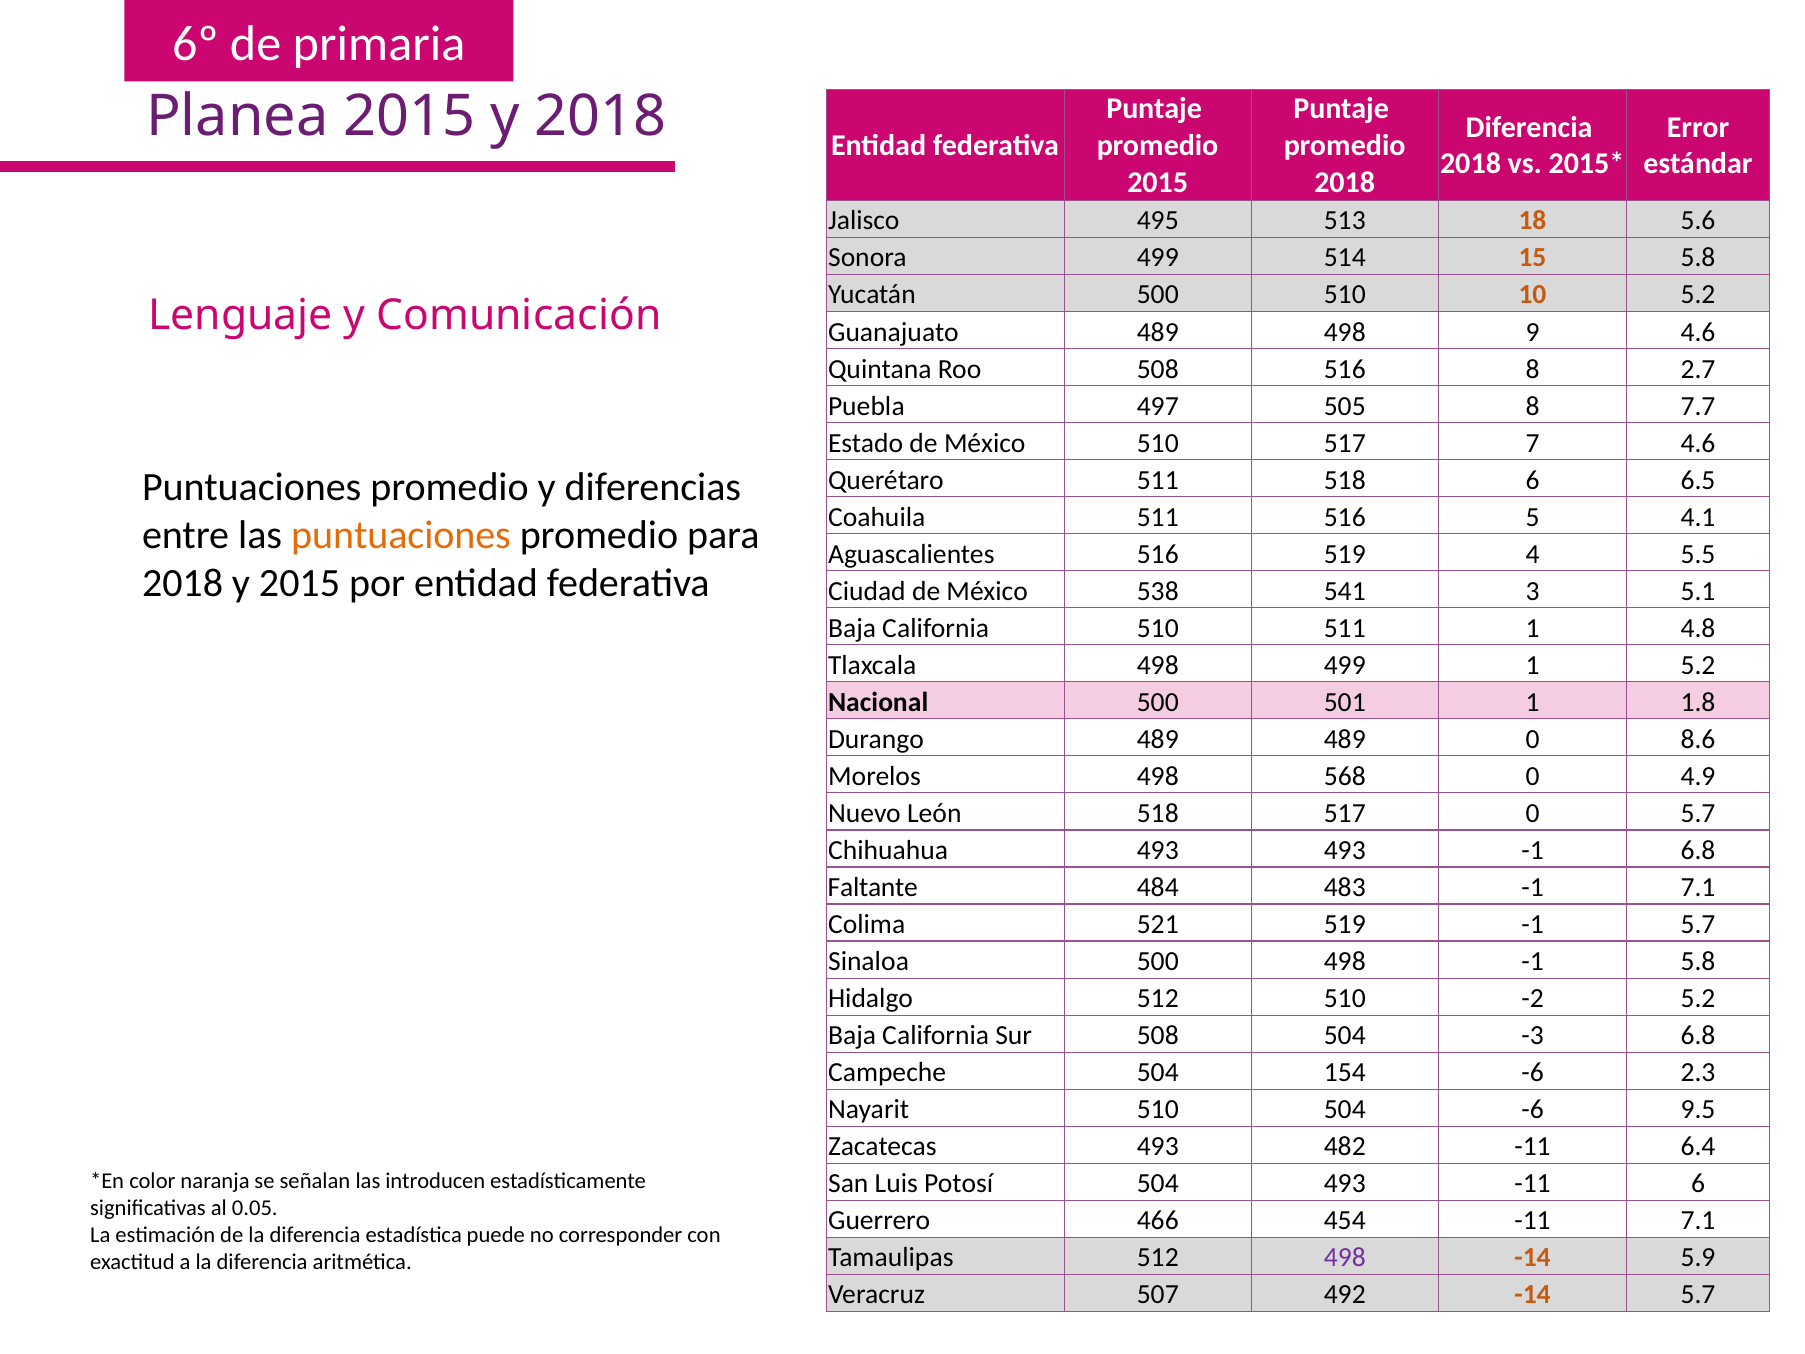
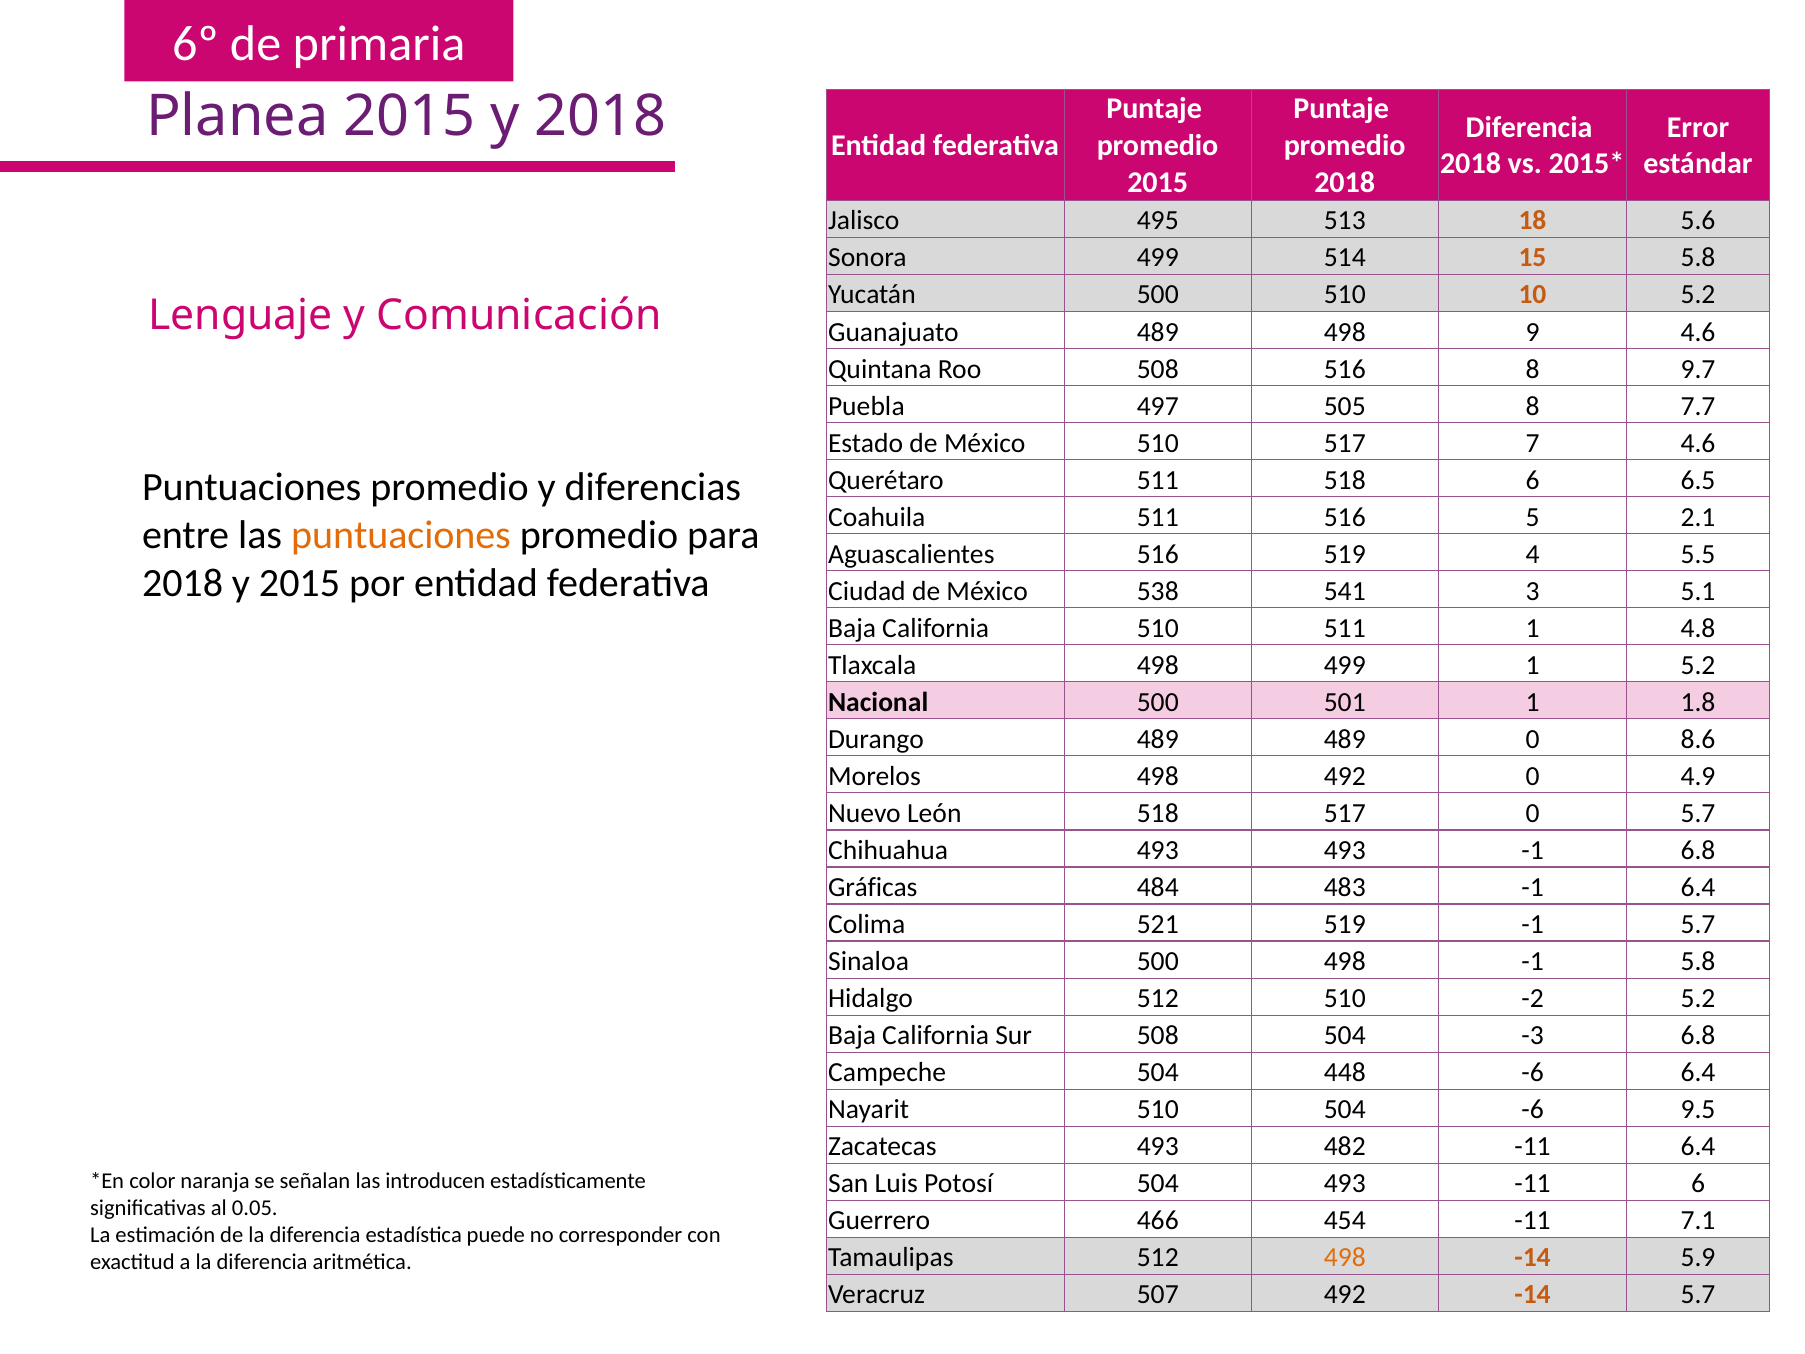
2.7: 2.7 -> 9.7 (1698, 369)
4.1: 4.1 -> 2.1 (1698, 517)
498 568: 568 -> 492 (1345, 776)
Faltante: Faltante -> Gráficas (873, 887)
-1 7.1: 7.1 -> 6.4 (1698, 887)
154: 154 -> 448 (1345, 1072)
-6 2.3: 2.3 -> 6.4 (1698, 1072)
498 colour: purple -> orange (1345, 1257)
